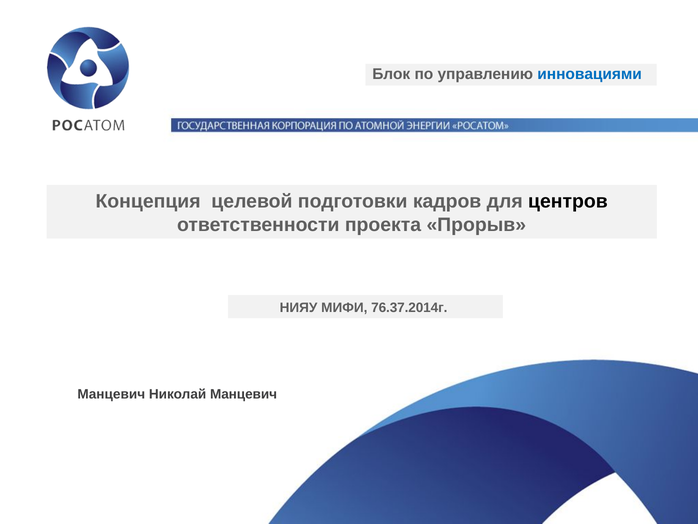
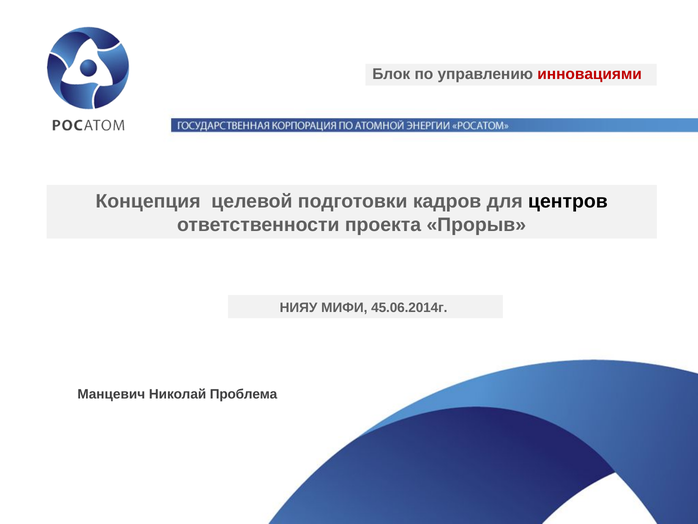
инновациями colour: blue -> red (590, 74)
76.37.2014г: 76.37.2014г -> 45.06.2014г (409, 307)
Николай Манцевич: Манцевич -> Проблема (244, 394)
